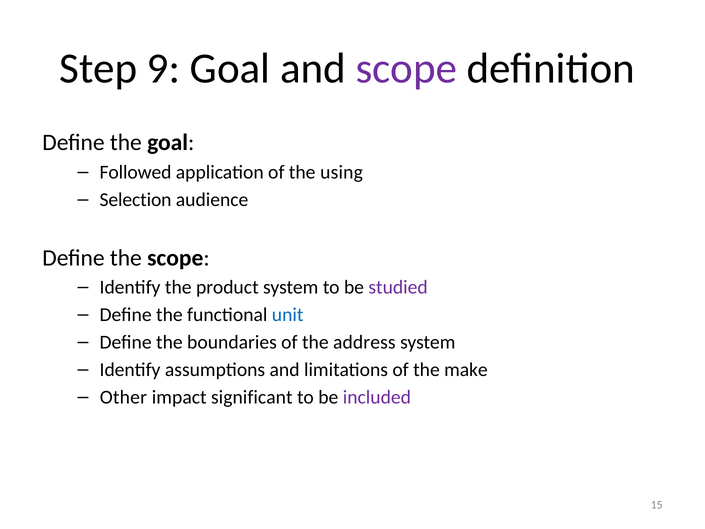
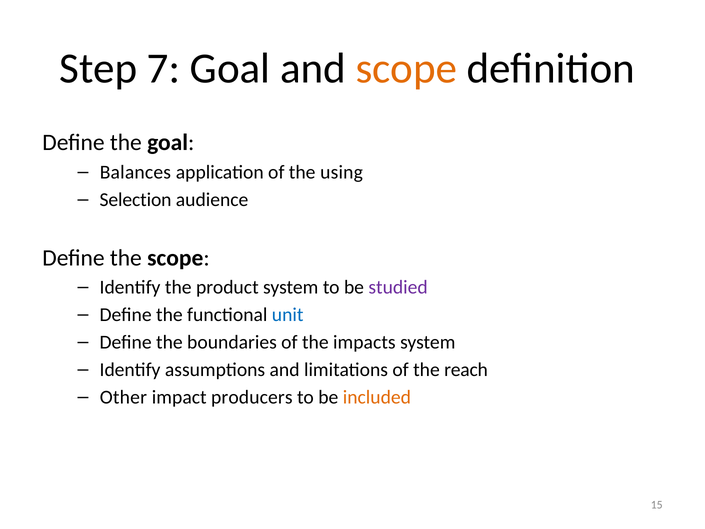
9: 9 -> 7 (164, 68)
scope colour: purple -> orange (406, 68)
Followed: Followed -> Balances (135, 172)
address: address -> impacts (364, 342)
make: make -> reach (466, 370)
significant: significant -> producers (252, 397)
included colour: purple -> orange (377, 397)
